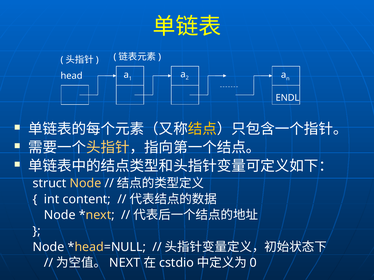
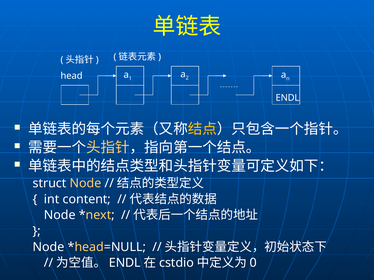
NEXT: NEXT -> ENDL (125, 263)
